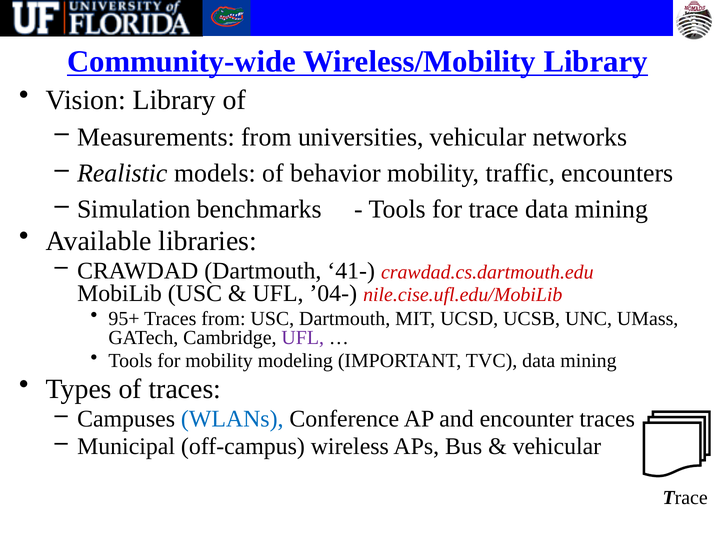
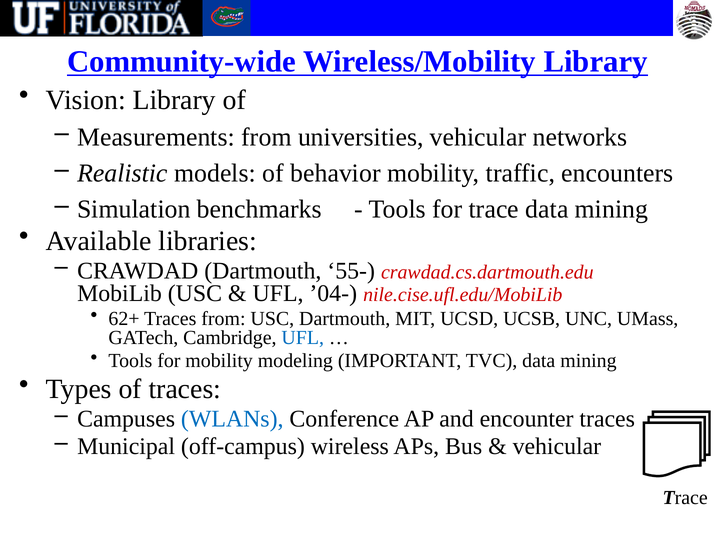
41-: 41- -> 55- (351, 270)
95+: 95+ -> 62+ (124, 318)
UFL colour: purple -> blue (303, 337)
